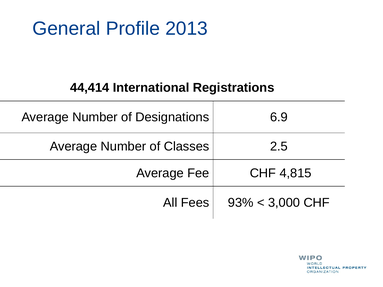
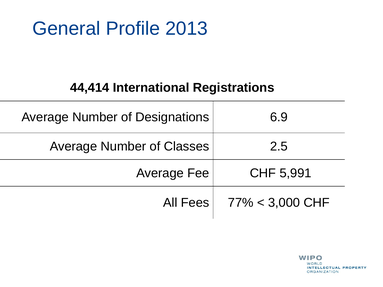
4,815: 4,815 -> 5,991 (295, 173)
93%: 93% -> 77% (241, 203)
